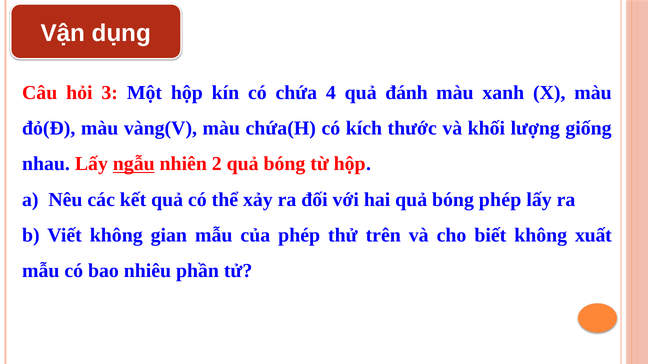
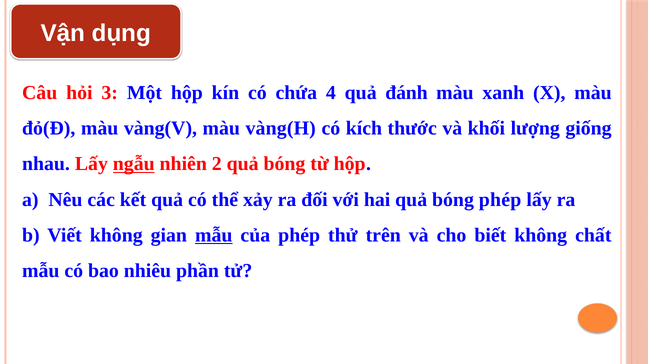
chứa(H: chứa(H -> vàng(H (281, 129)
mẫu underline: none -> present (214, 235)
xuất: xuất -> chất (593, 235)
